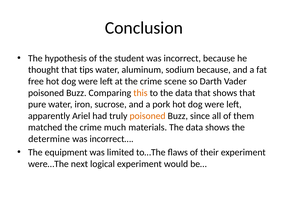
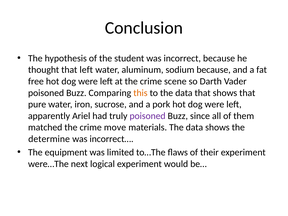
that tips: tips -> left (86, 70)
poisoned colour: orange -> purple (148, 116)
much: much -> move (115, 127)
